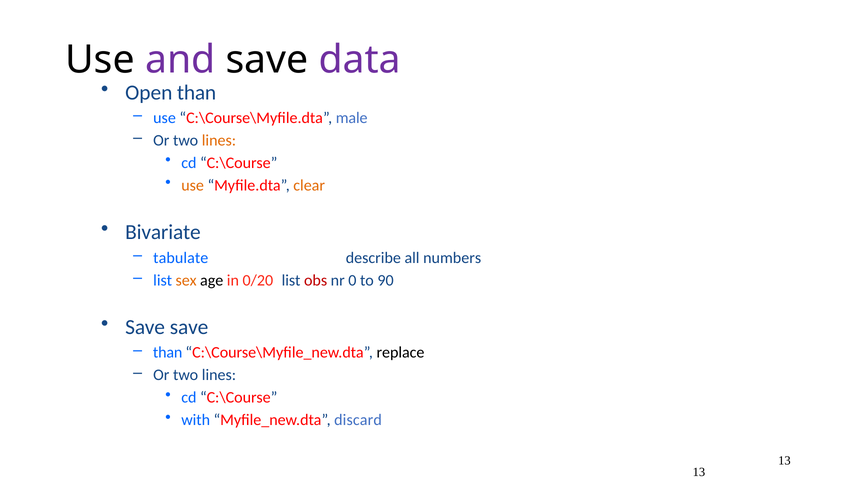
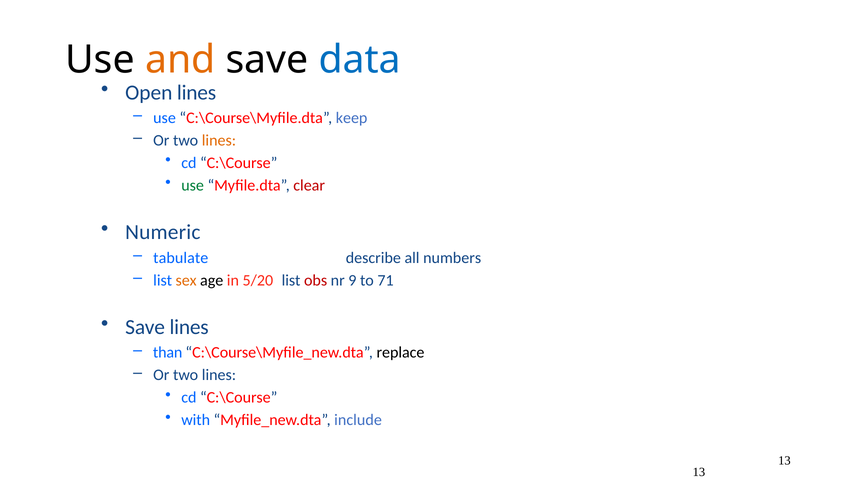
and colour: purple -> orange (180, 60)
data colour: purple -> blue (360, 60)
Open than: than -> lines (197, 92)
male: male -> keep (352, 118)
use colour: orange -> green (193, 185)
clear colour: orange -> red (309, 185)
Bivariate: Bivariate -> Numeric (163, 232)
0/20: 0/20 -> 5/20 (258, 280)
0: 0 -> 9 (352, 280)
90: 90 -> 71 (386, 280)
Save save: save -> lines (189, 327)
discard: discard -> include (358, 420)
